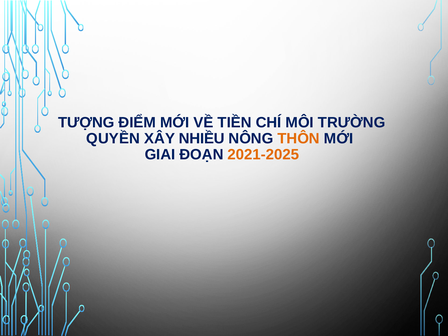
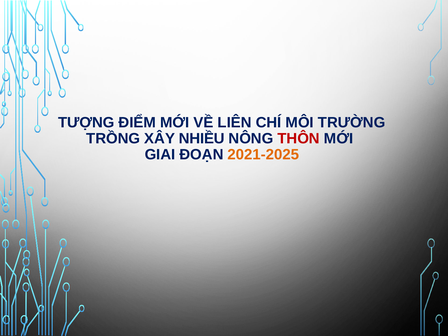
TIỀN: TIỀN -> LIÊN (235, 122)
QUYỀN: QUYỀN -> TRỒNG (113, 139)
THÔN colour: orange -> red (299, 139)
